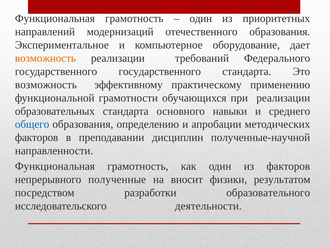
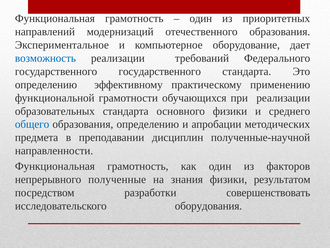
возможность colour: orange -> blue (45, 58)
возможность: возможность -> определению (46, 85)
основного навыки: навыки -> физики (230, 111)
факторов: факторов -> предмета (37, 137)
вносит: вносит -> знания (187, 179)
образовательного: образовательного -> совершенствовать (268, 192)
деятельности: деятельности -> оборудования (208, 206)
